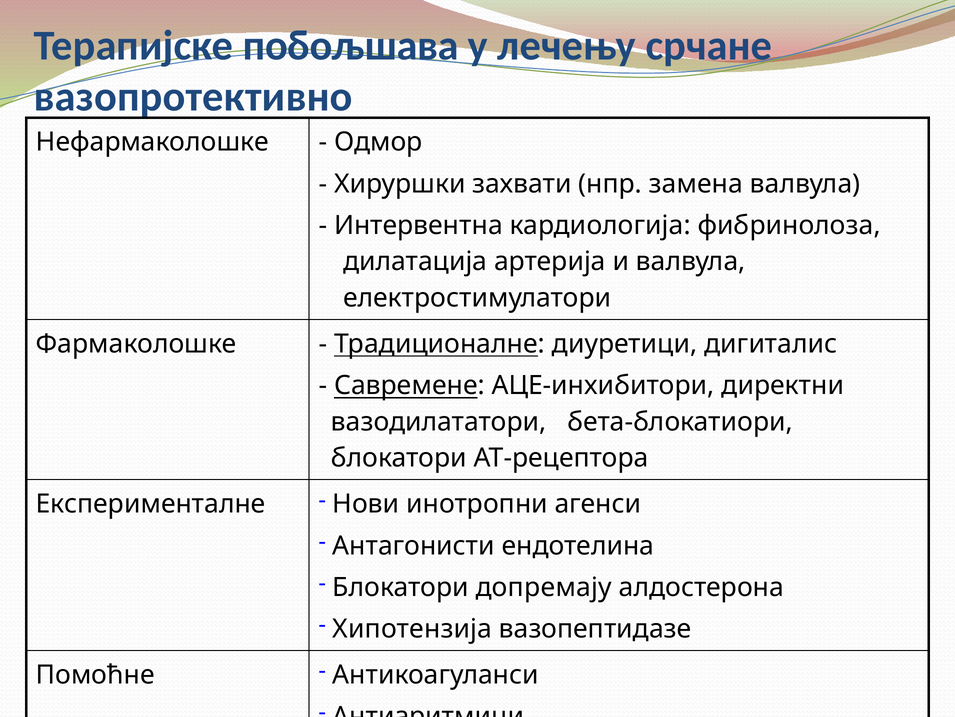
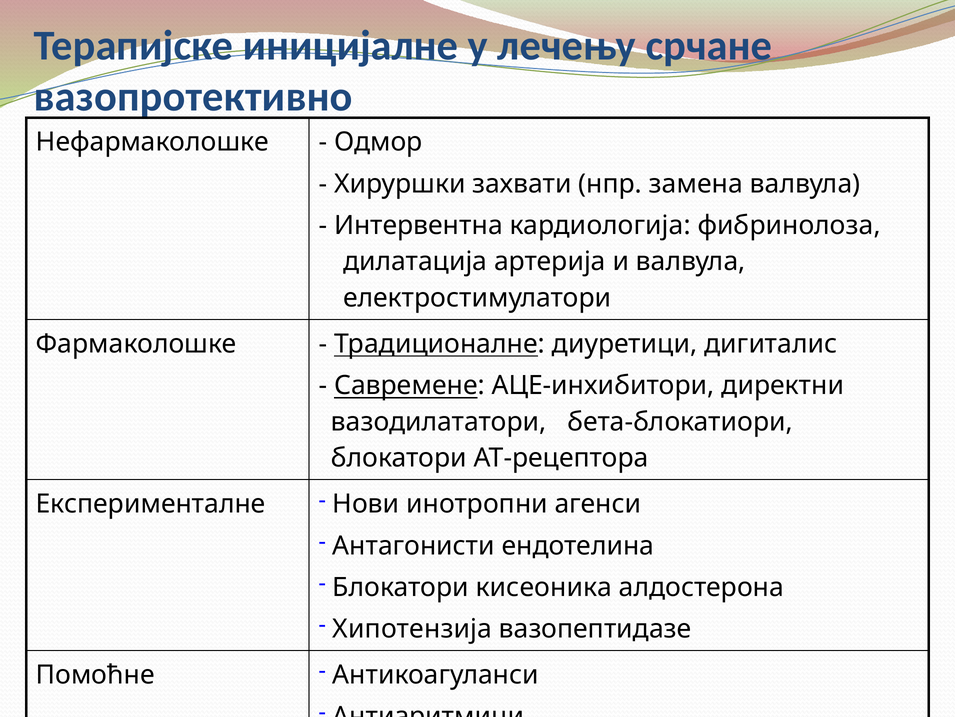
побољшава: побољшава -> иницијалне (350, 46)
допремају: допремају -> кисеоника (544, 587)
